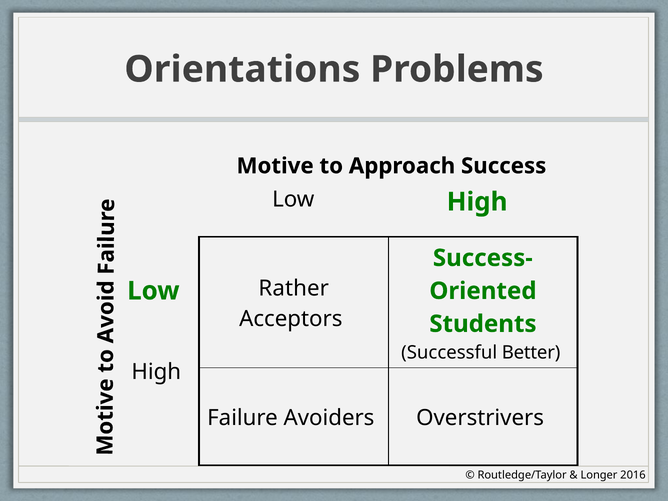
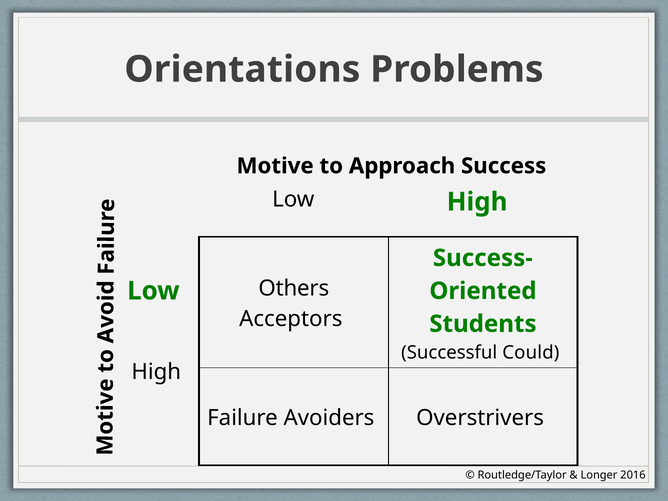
Rather: Rather -> Others (294, 288)
Better: Better -> Could (531, 353)
